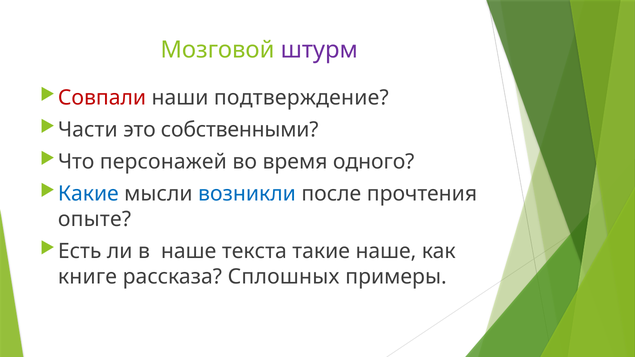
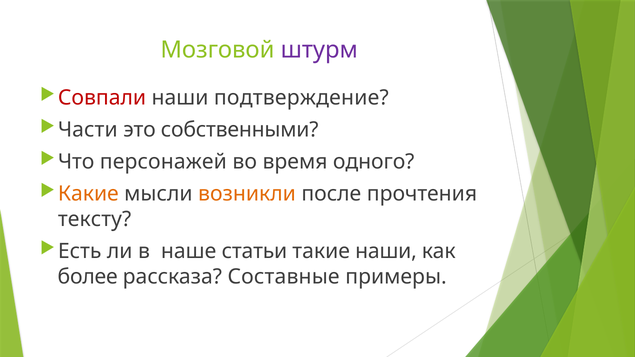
Какие colour: blue -> orange (88, 194)
возникли colour: blue -> orange (247, 194)
опыте: опыте -> тексту (95, 219)
текста: текста -> статьи (254, 251)
такие наше: наше -> наши (386, 251)
книге: книге -> более (88, 277)
Сплошных: Сплошных -> Составные (284, 277)
